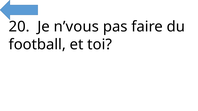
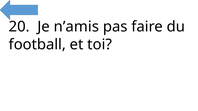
n’vous: n’vous -> n’amis (76, 27)
